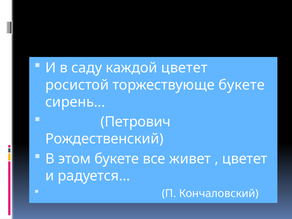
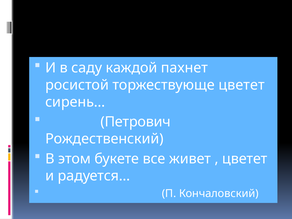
каждой цветет: цветет -> пахнет (184, 68)
торжествующе букете: букете -> цветет (242, 85)
